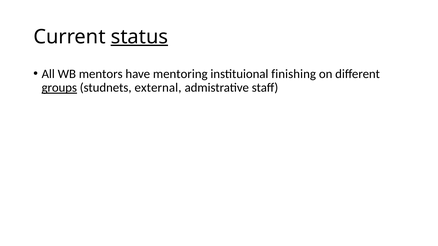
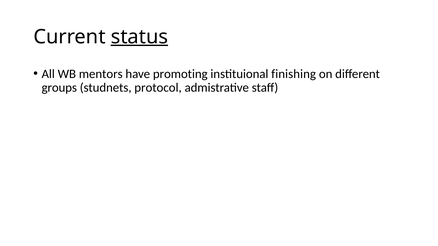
mentoring: mentoring -> promoting (180, 74)
groups underline: present -> none (59, 88)
external: external -> protocol (158, 88)
